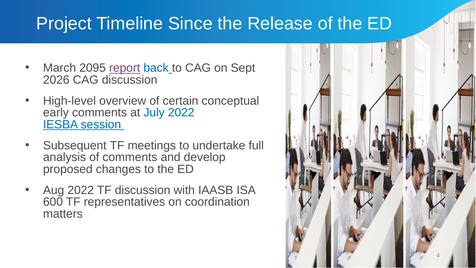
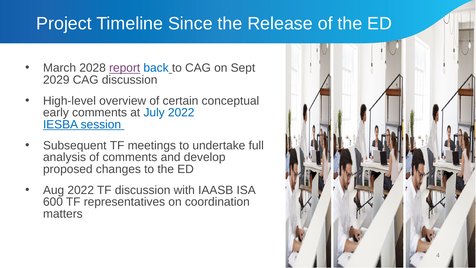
2095: 2095 -> 2028 (93, 68)
2026: 2026 -> 2029 (56, 80)
